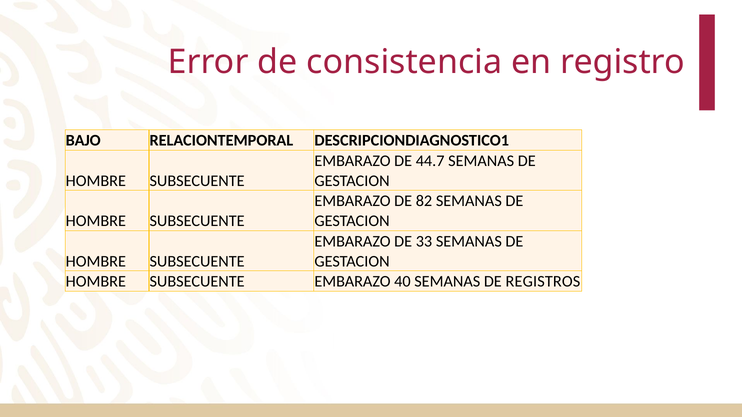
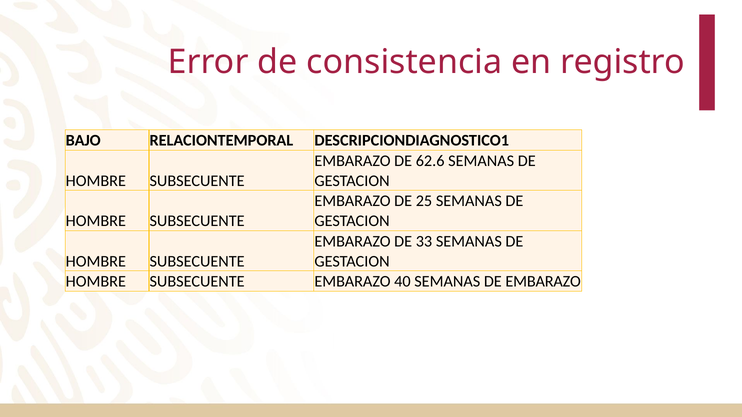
44.7: 44.7 -> 62.6 (430, 161)
82: 82 -> 25 (424, 201)
DE REGISTROS: REGISTROS -> EMBARAZO (543, 282)
